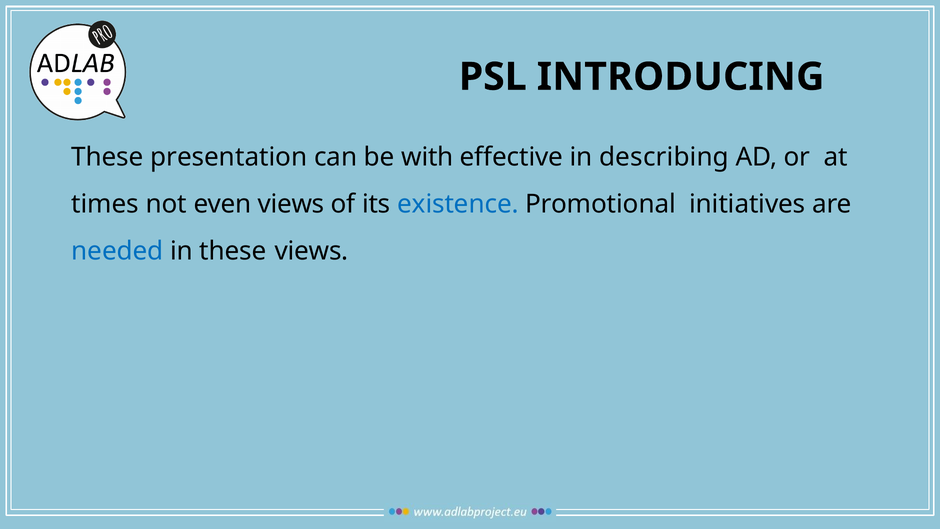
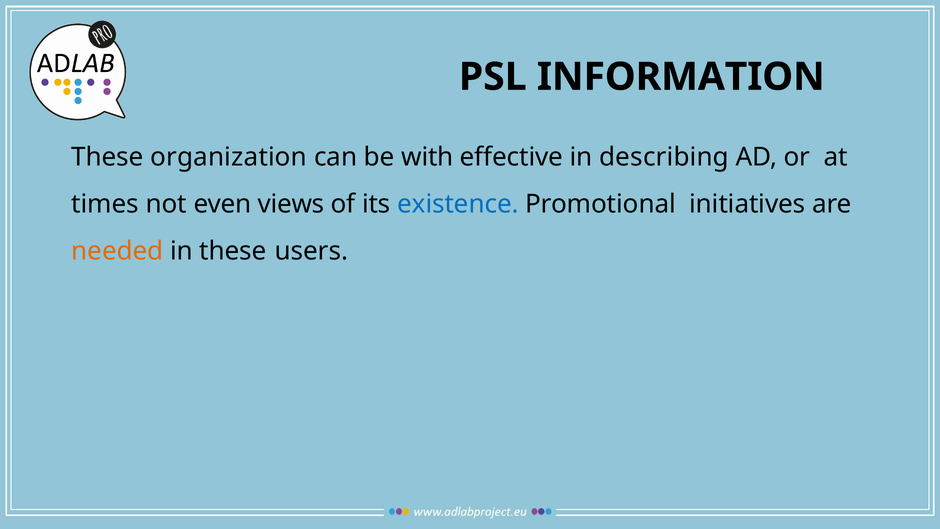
INTRODUCING: INTRODUCING -> INFORMATION (681, 77)
presentation: presentation -> organization (229, 157)
needed colour: blue -> orange (117, 251)
these views: views -> users (311, 251)
